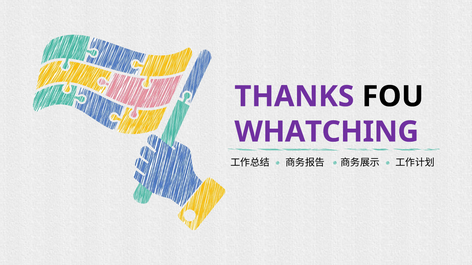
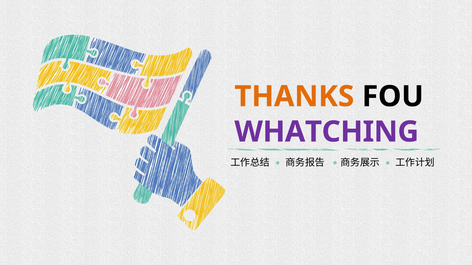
THANKS colour: purple -> orange (294, 97)
